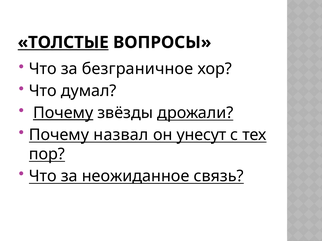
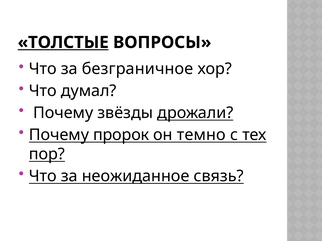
Почему underline: present -> none (63, 113)
назвал: назвал -> пророк (121, 135)
унесут: унесут -> темно (201, 135)
